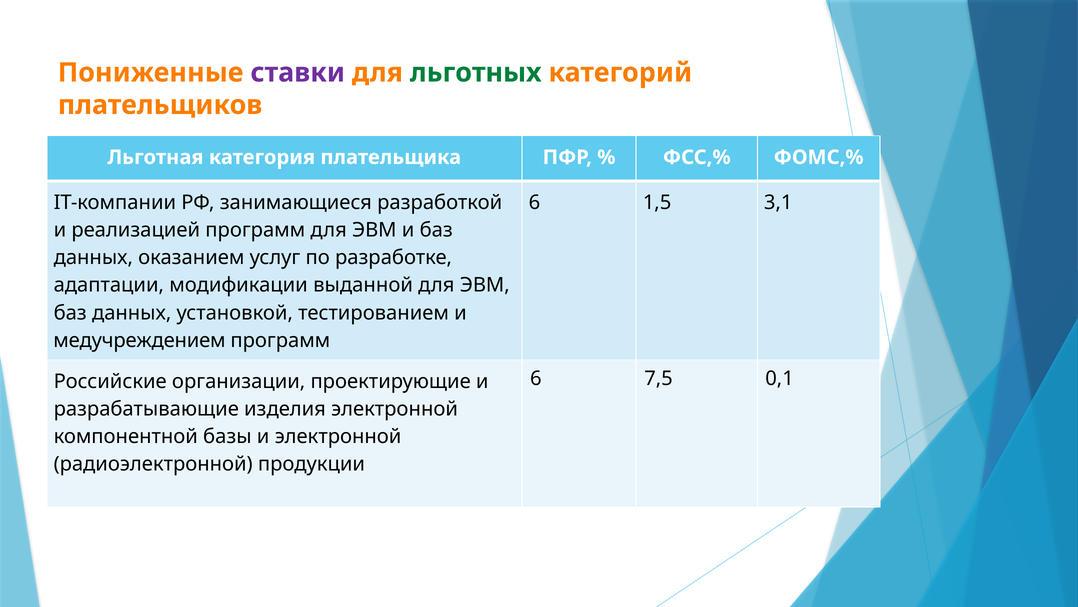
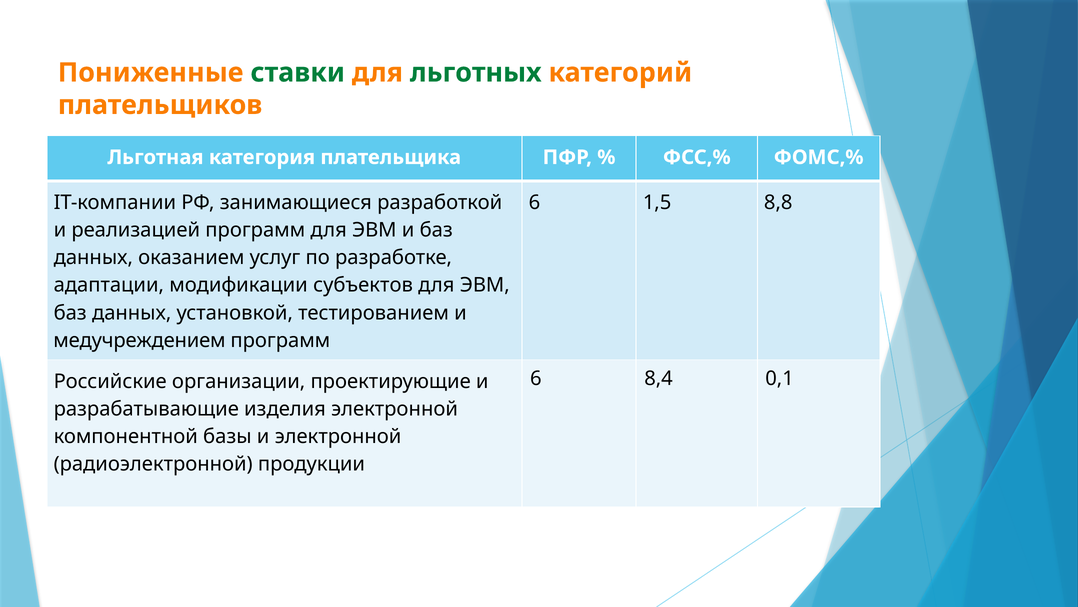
ставки colour: purple -> green (298, 73)
3,1: 3,1 -> 8,8 (778, 203)
выданной: выданной -> субъектов (363, 285)
7,5: 7,5 -> 8,4 (659, 378)
